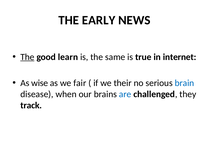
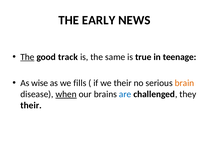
learn: learn -> track (68, 57)
internet: internet -> teenage (180, 57)
fair: fair -> fills (80, 83)
brain colour: blue -> orange (184, 83)
when underline: none -> present (66, 94)
track: track -> their (31, 105)
